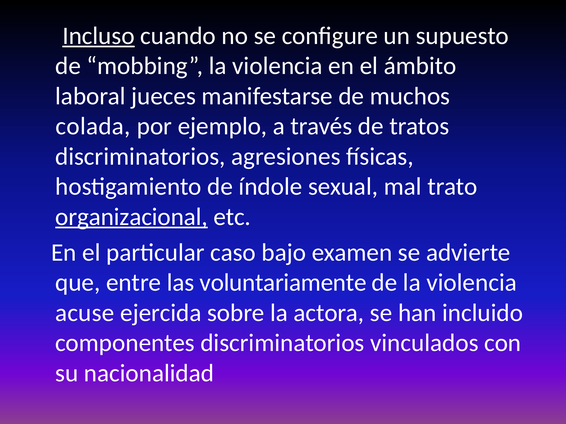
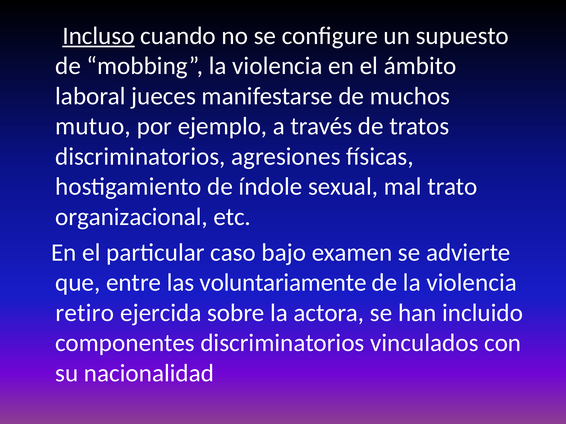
colada: colada -> mutuo (93, 126)
organizacional underline: present -> none (132, 217)
acuse: acuse -> retiro (85, 313)
